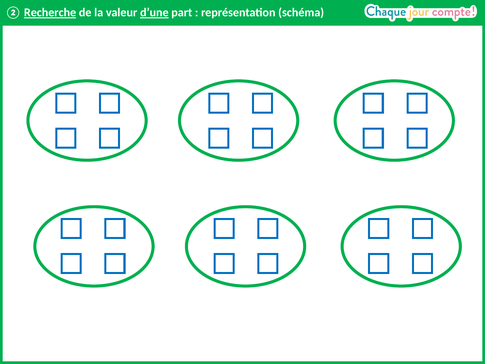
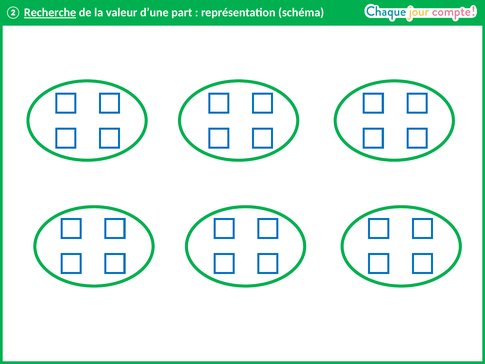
d’une underline: present -> none (154, 13)
